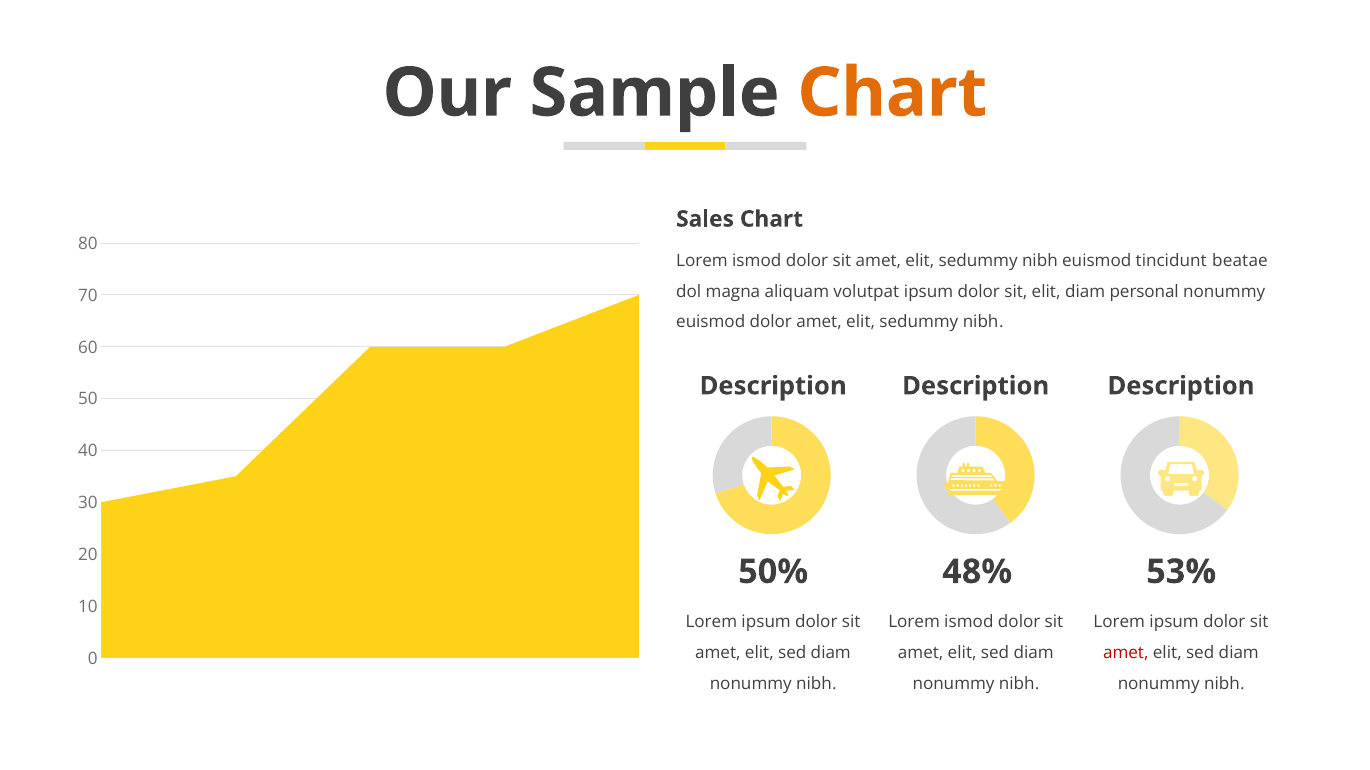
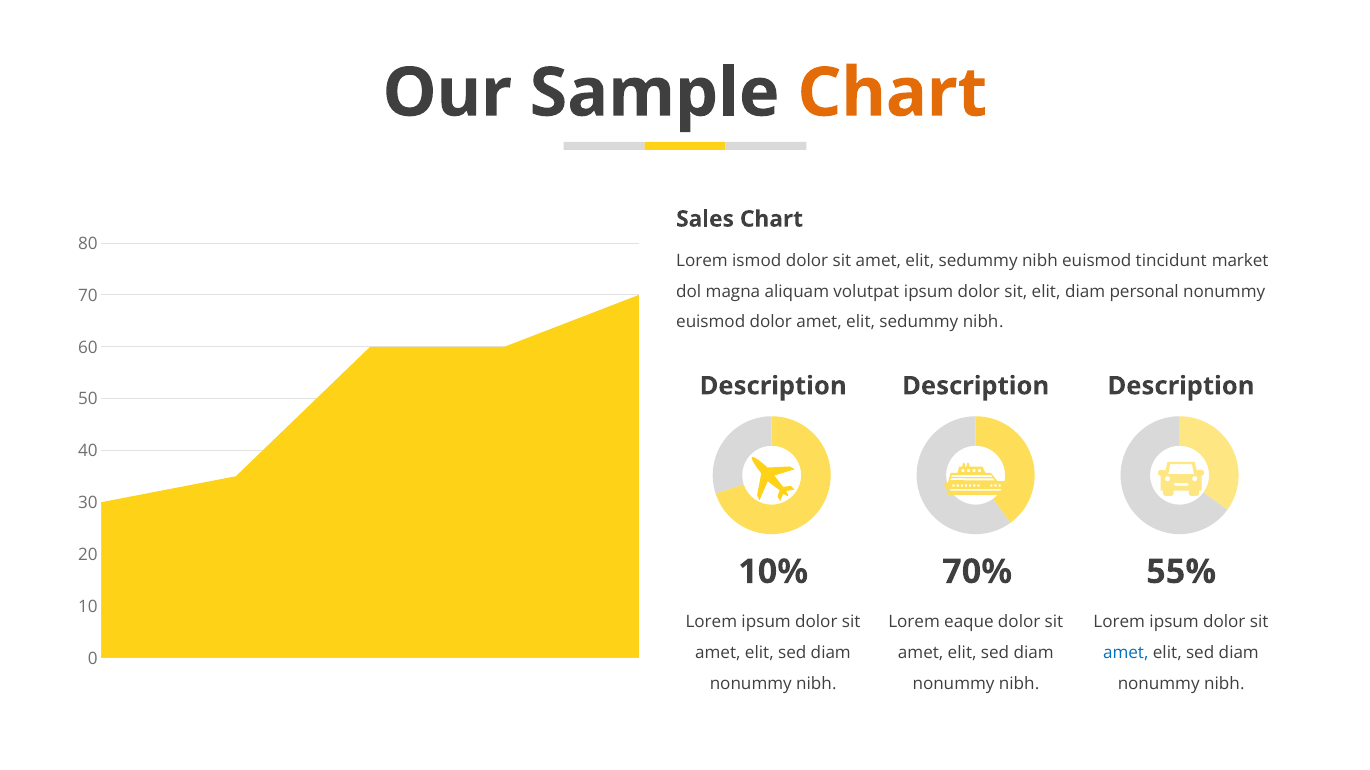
beatae: beatae -> market (1240, 261)
53%: 53% -> 55% (1181, 572)
50%: 50% -> 10% (773, 572)
48%: 48% -> 70% (977, 572)
ismod: ismod -> eaque (969, 622)
amet colour: red -> blue (1126, 653)
